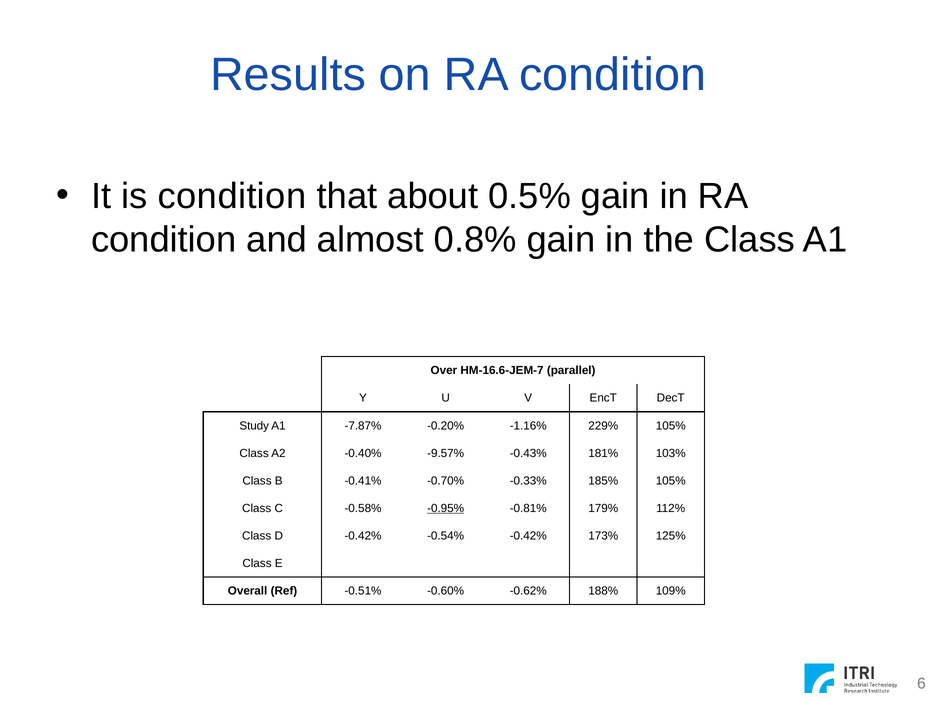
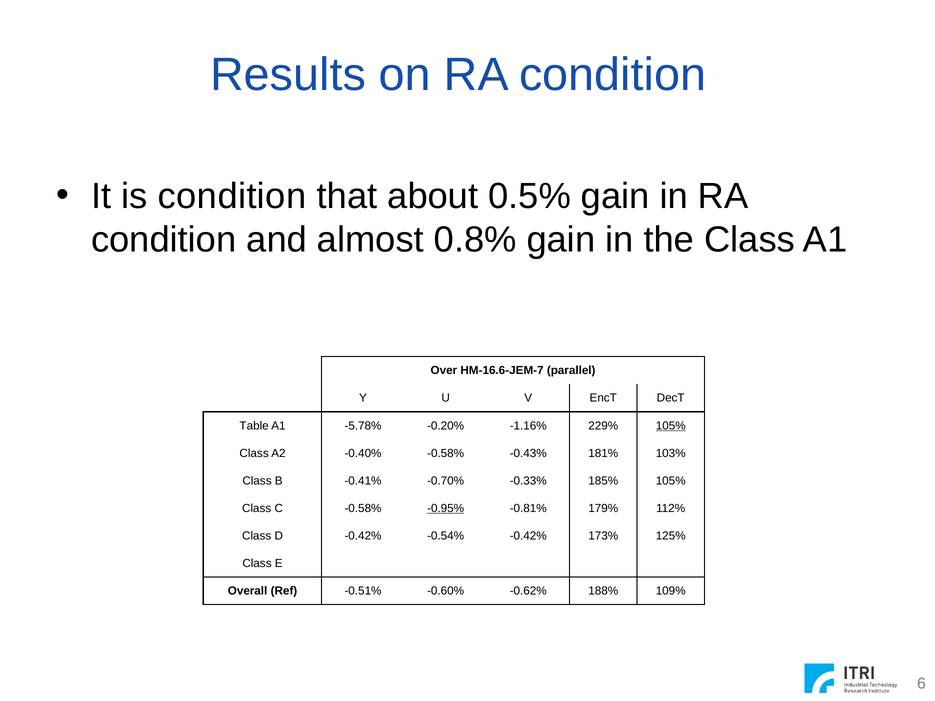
Study: Study -> Table (254, 426)
-7.87%: -7.87% -> -5.78% (363, 426)
105% underline: none -> present (671, 426)
-0.40% -9.57%: -9.57% -> -0.58% (446, 453)
